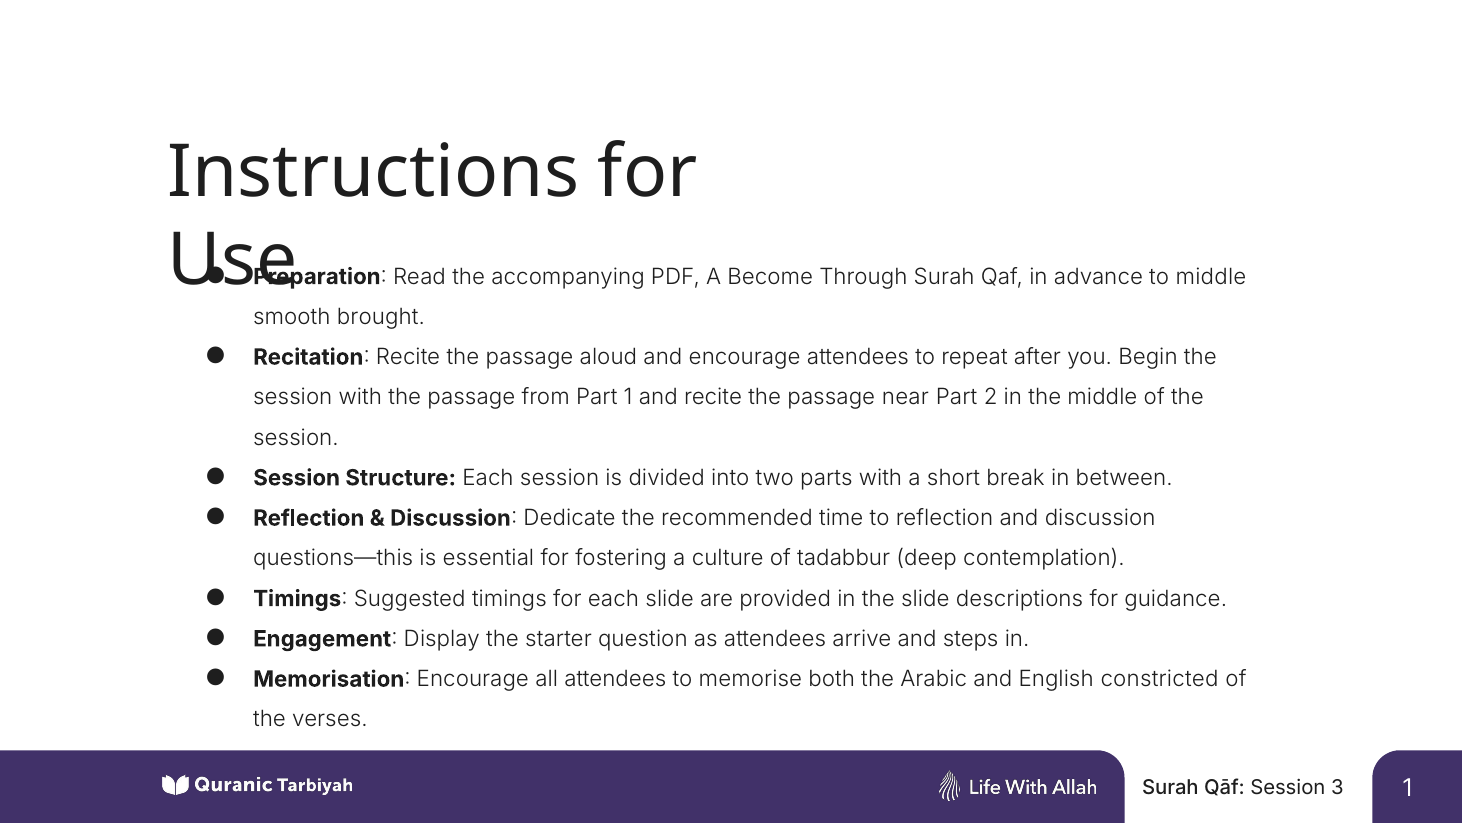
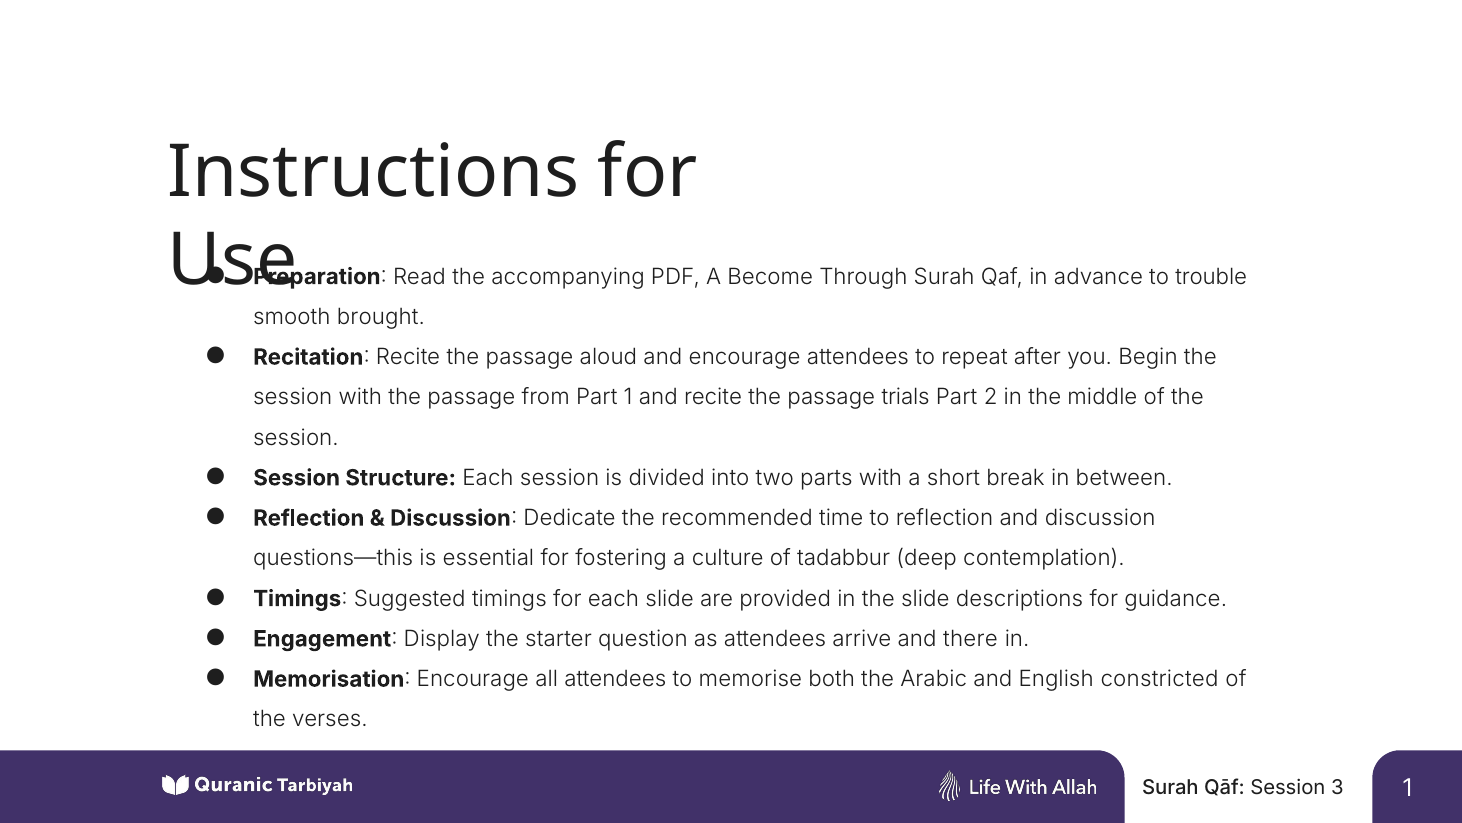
to middle: middle -> trouble (1211, 276)
near: near -> trials (906, 397)
steps: steps -> there (971, 639)
